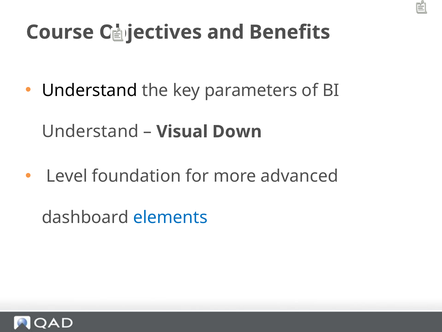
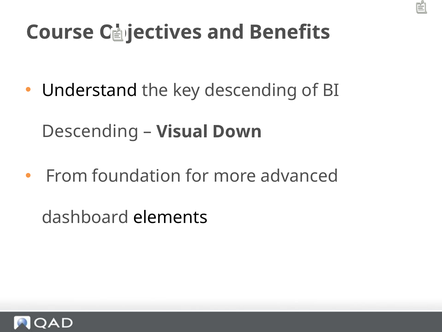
key parameters: parameters -> descending (251, 90)
Understand: Understand -> Descending (90, 131)
Level: Level -> From (67, 176)
elements colour: blue -> black (170, 217)
